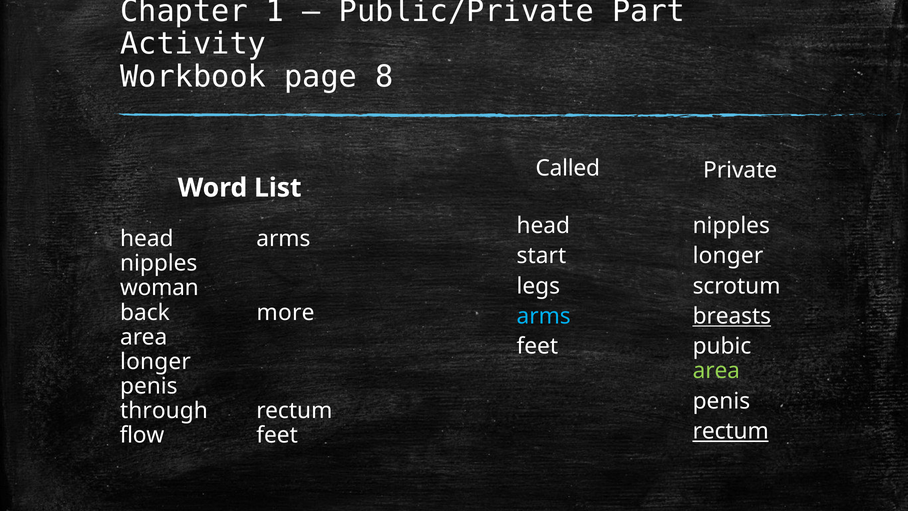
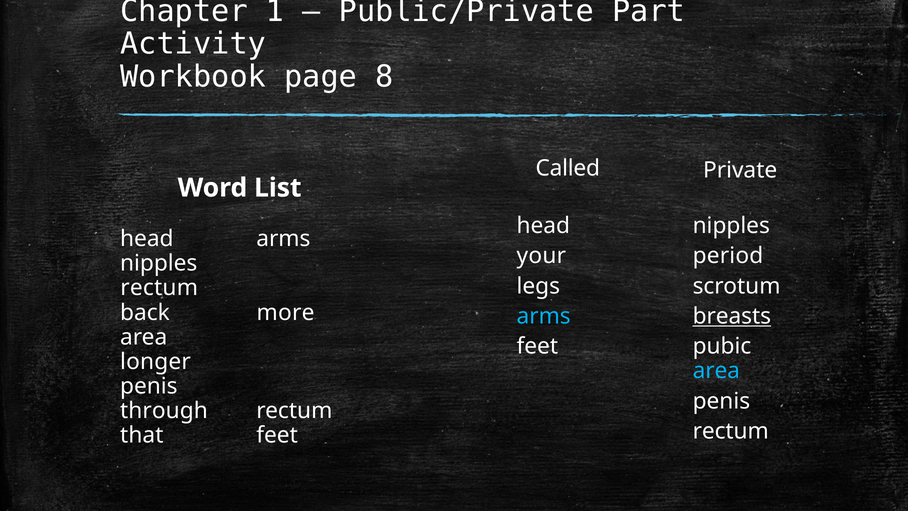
start: start -> your (541, 256)
longer: longer -> period (728, 256)
woman: woman -> rectum (159, 288)
area colour: light green -> light blue (716, 371)
rectum underline: present -> none (731, 431)
flow: flow -> that (142, 435)
